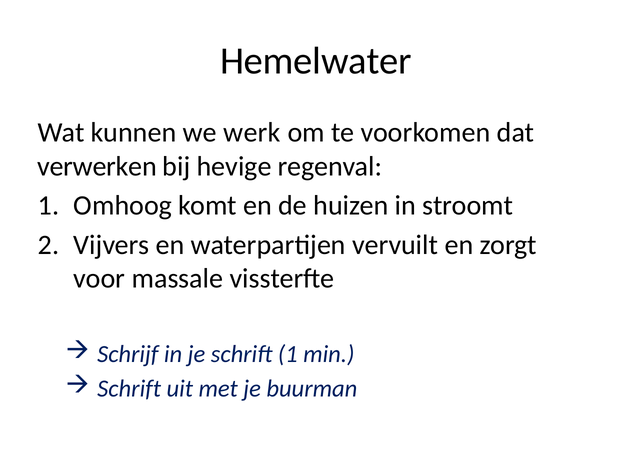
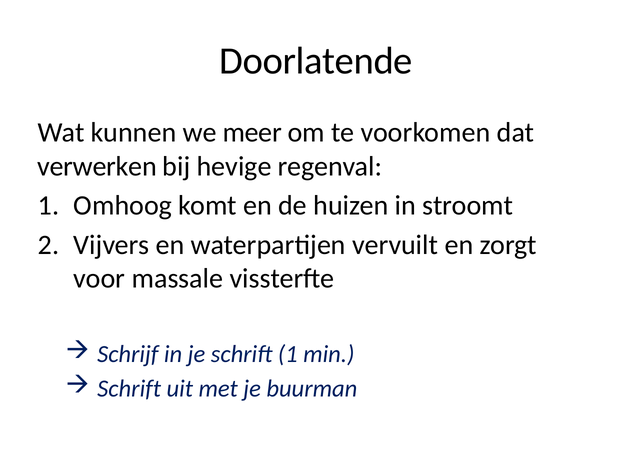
Hemelwater: Hemelwater -> Doorlatende (316, 61)
werk: werk -> meer (252, 133)
